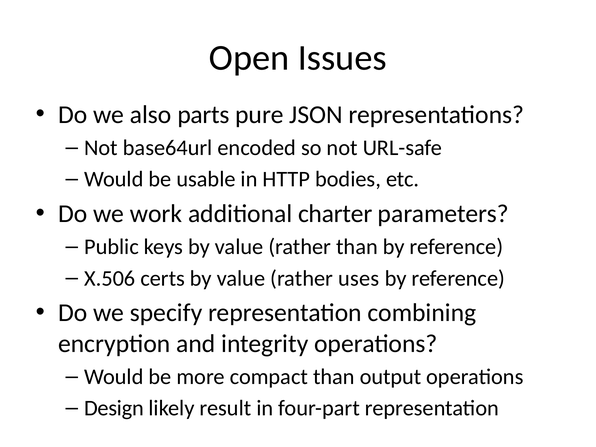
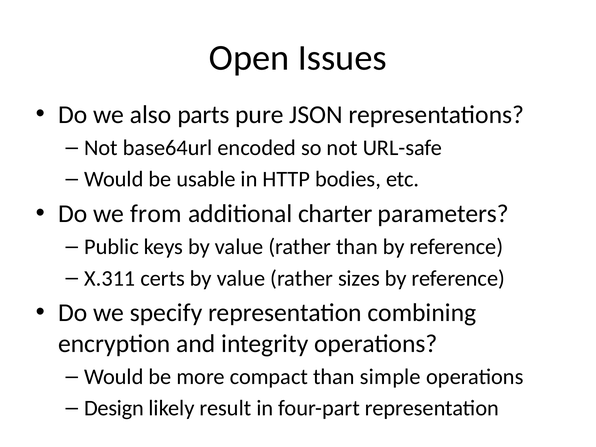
work: work -> from (156, 214)
X.506: X.506 -> X.311 (110, 278)
uses: uses -> sizes (359, 278)
output: output -> simple (390, 377)
